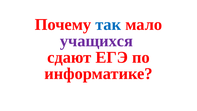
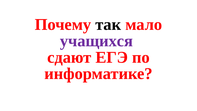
так colour: blue -> black (108, 24)
